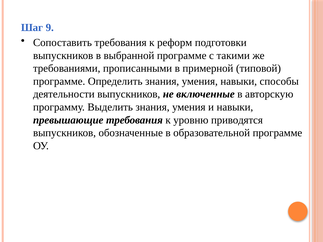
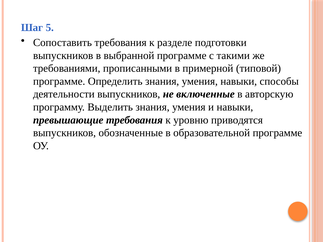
9: 9 -> 5 (50, 28)
реформ: реформ -> разделе (175, 43)
